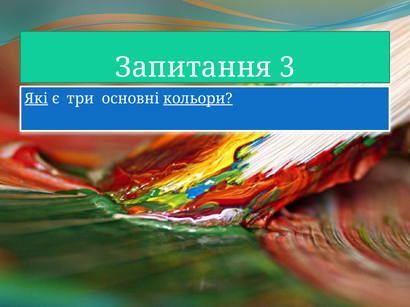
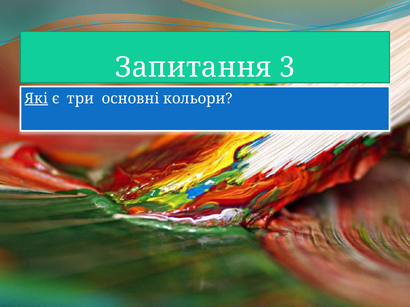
кольори underline: present -> none (198, 99)
